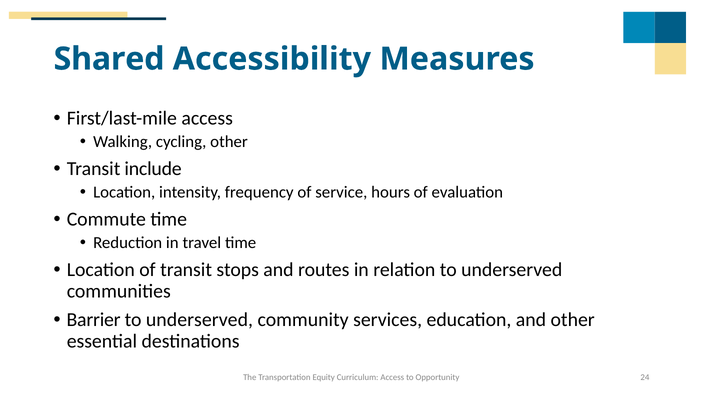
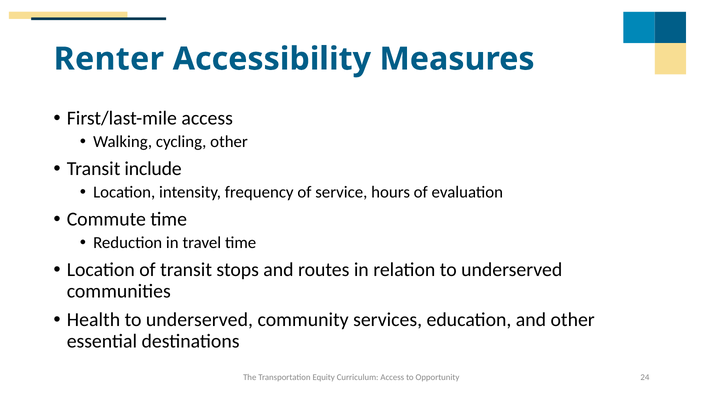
Shared: Shared -> Renter (109, 59)
Barrier: Barrier -> Health (93, 320)
